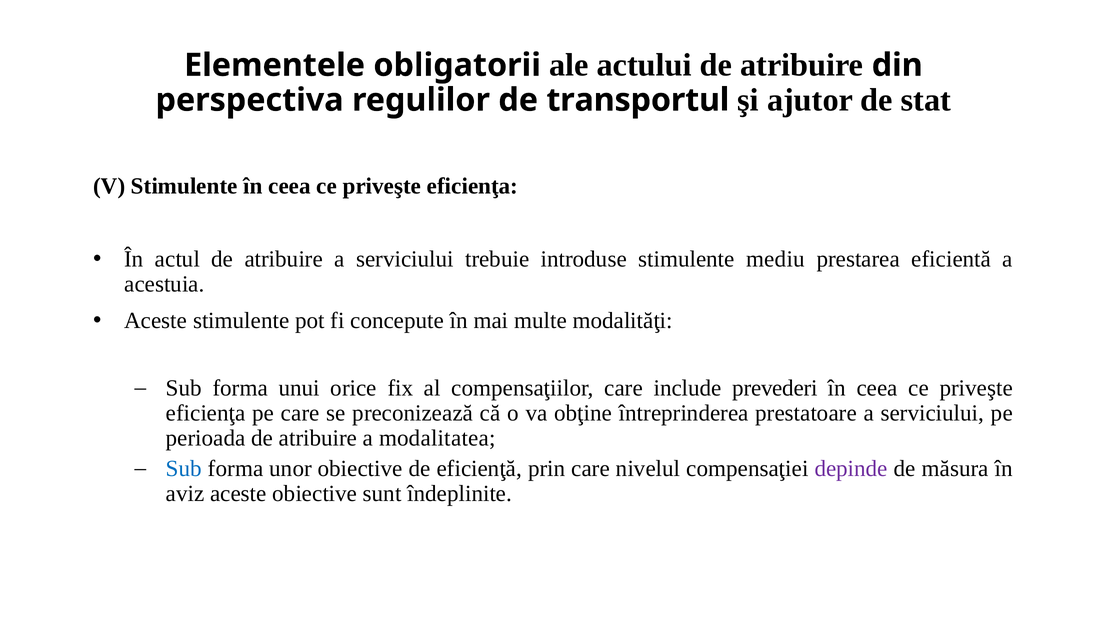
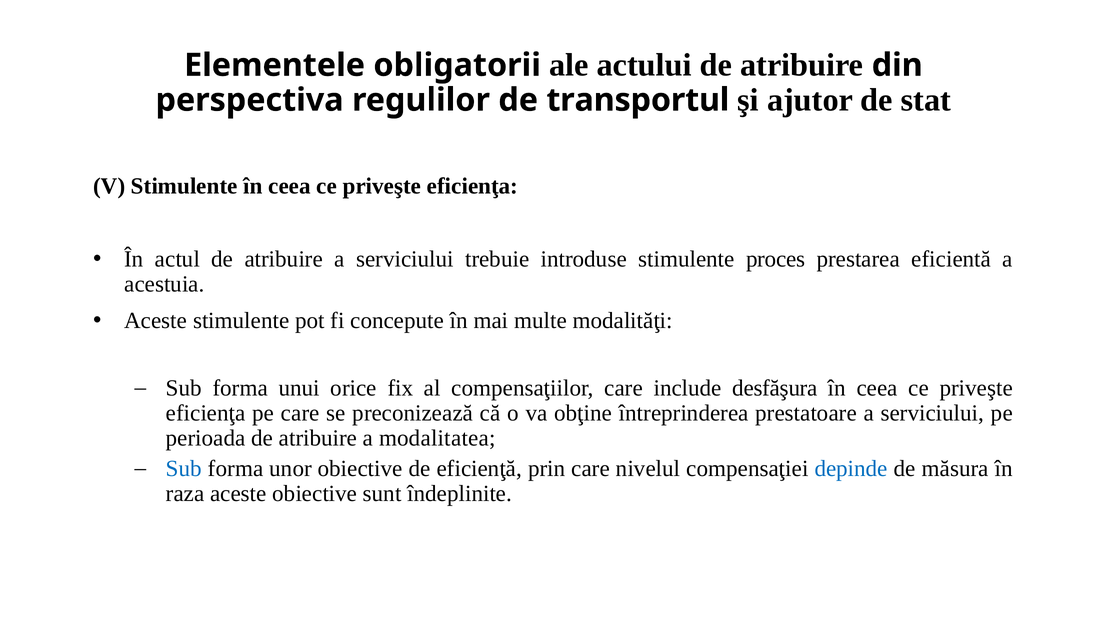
mediu: mediu -> proces (776, 259)
prevederi: prevederi -> desfăşura (775, 388)
depinde colour: purple -> blue (851, 469)
aviz: aviz -> raza (185, 494)
